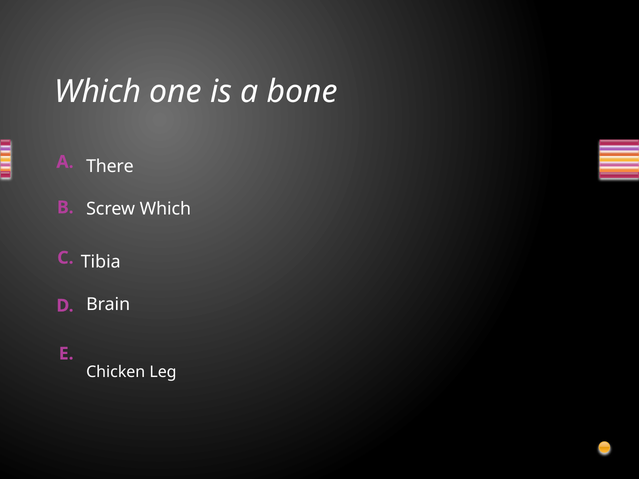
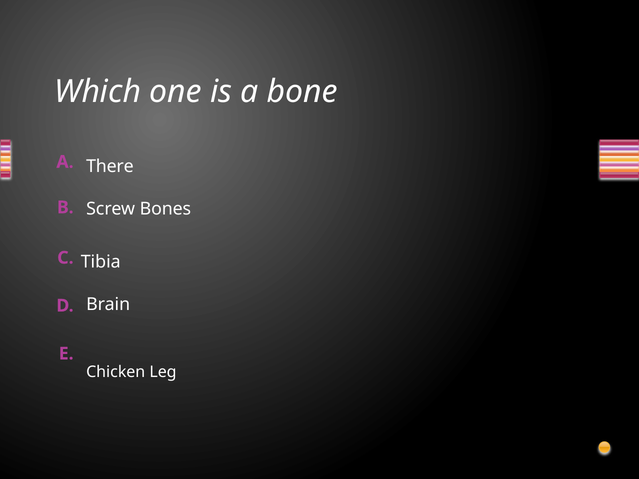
Screw Which: Which -> Bones (165, 209)
